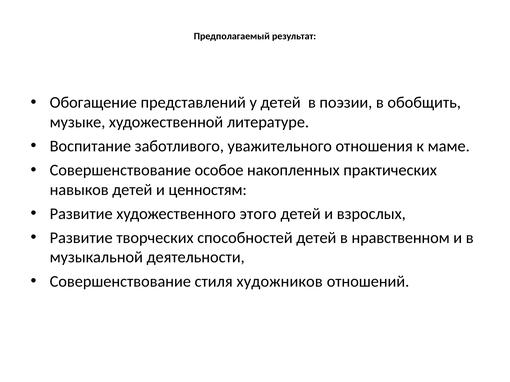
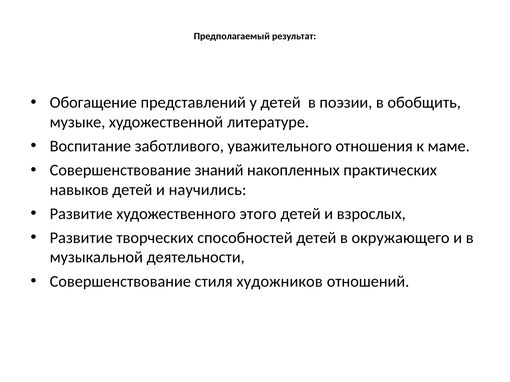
особое: особое -> знаний (219, 170)
ценностям: ценностям -> научились (208, 190)
нравственном: нравственном -> окружающего (401, 238)
